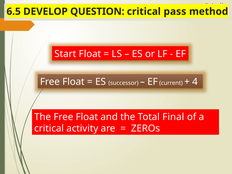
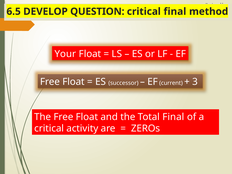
critical pass: pass -> final (175, 12)
Start: Start -> Your (65, 54)
4: 4 -> 3 (195, 82)
